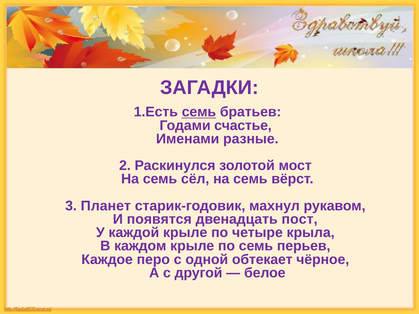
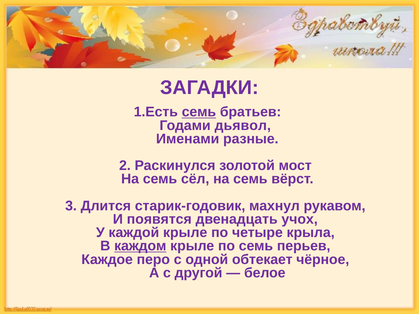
счастье: счастье -> дьявол (243, 126)
Планет: Планет -> Длится (106, 206)
пост: пост -> учох (300, 219)
каждом underline: none -> present (140, 246)
